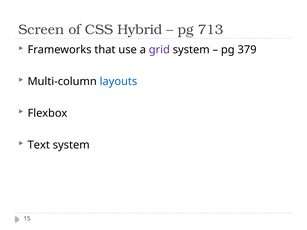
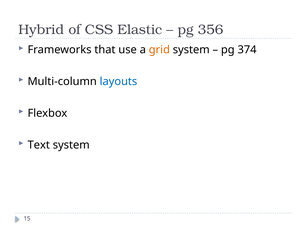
Screen: Screen -> Hybrid (41, 30)
Hybrid: Hybrid -> Elastic (140, 30)
713: 713 -> 356 (211, 30)
grid colour: purple -> orange (159, 50)
379: 379 -> 374 (247, 50)
